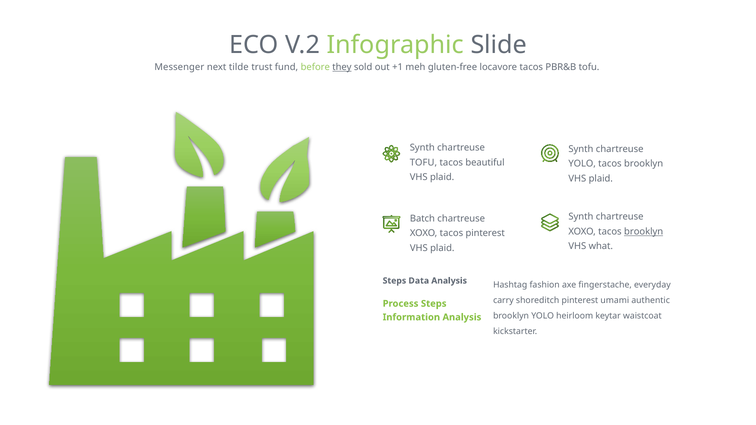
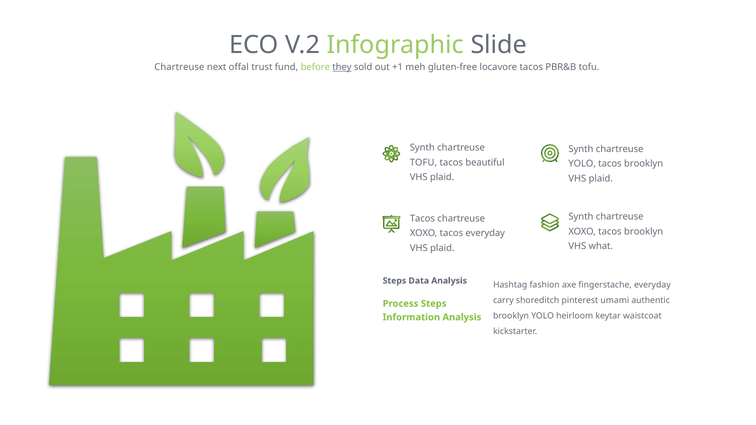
Messenger: Messenger -> Chartreuse (179, 67)
tilde: tilde -> offal (239, 67)
Batch: Batch -> Tacos (422, 219)
brooklyn underline: present -> none (644, 232)
tacos pinterest: pinterest -> everyday (485, 233)
